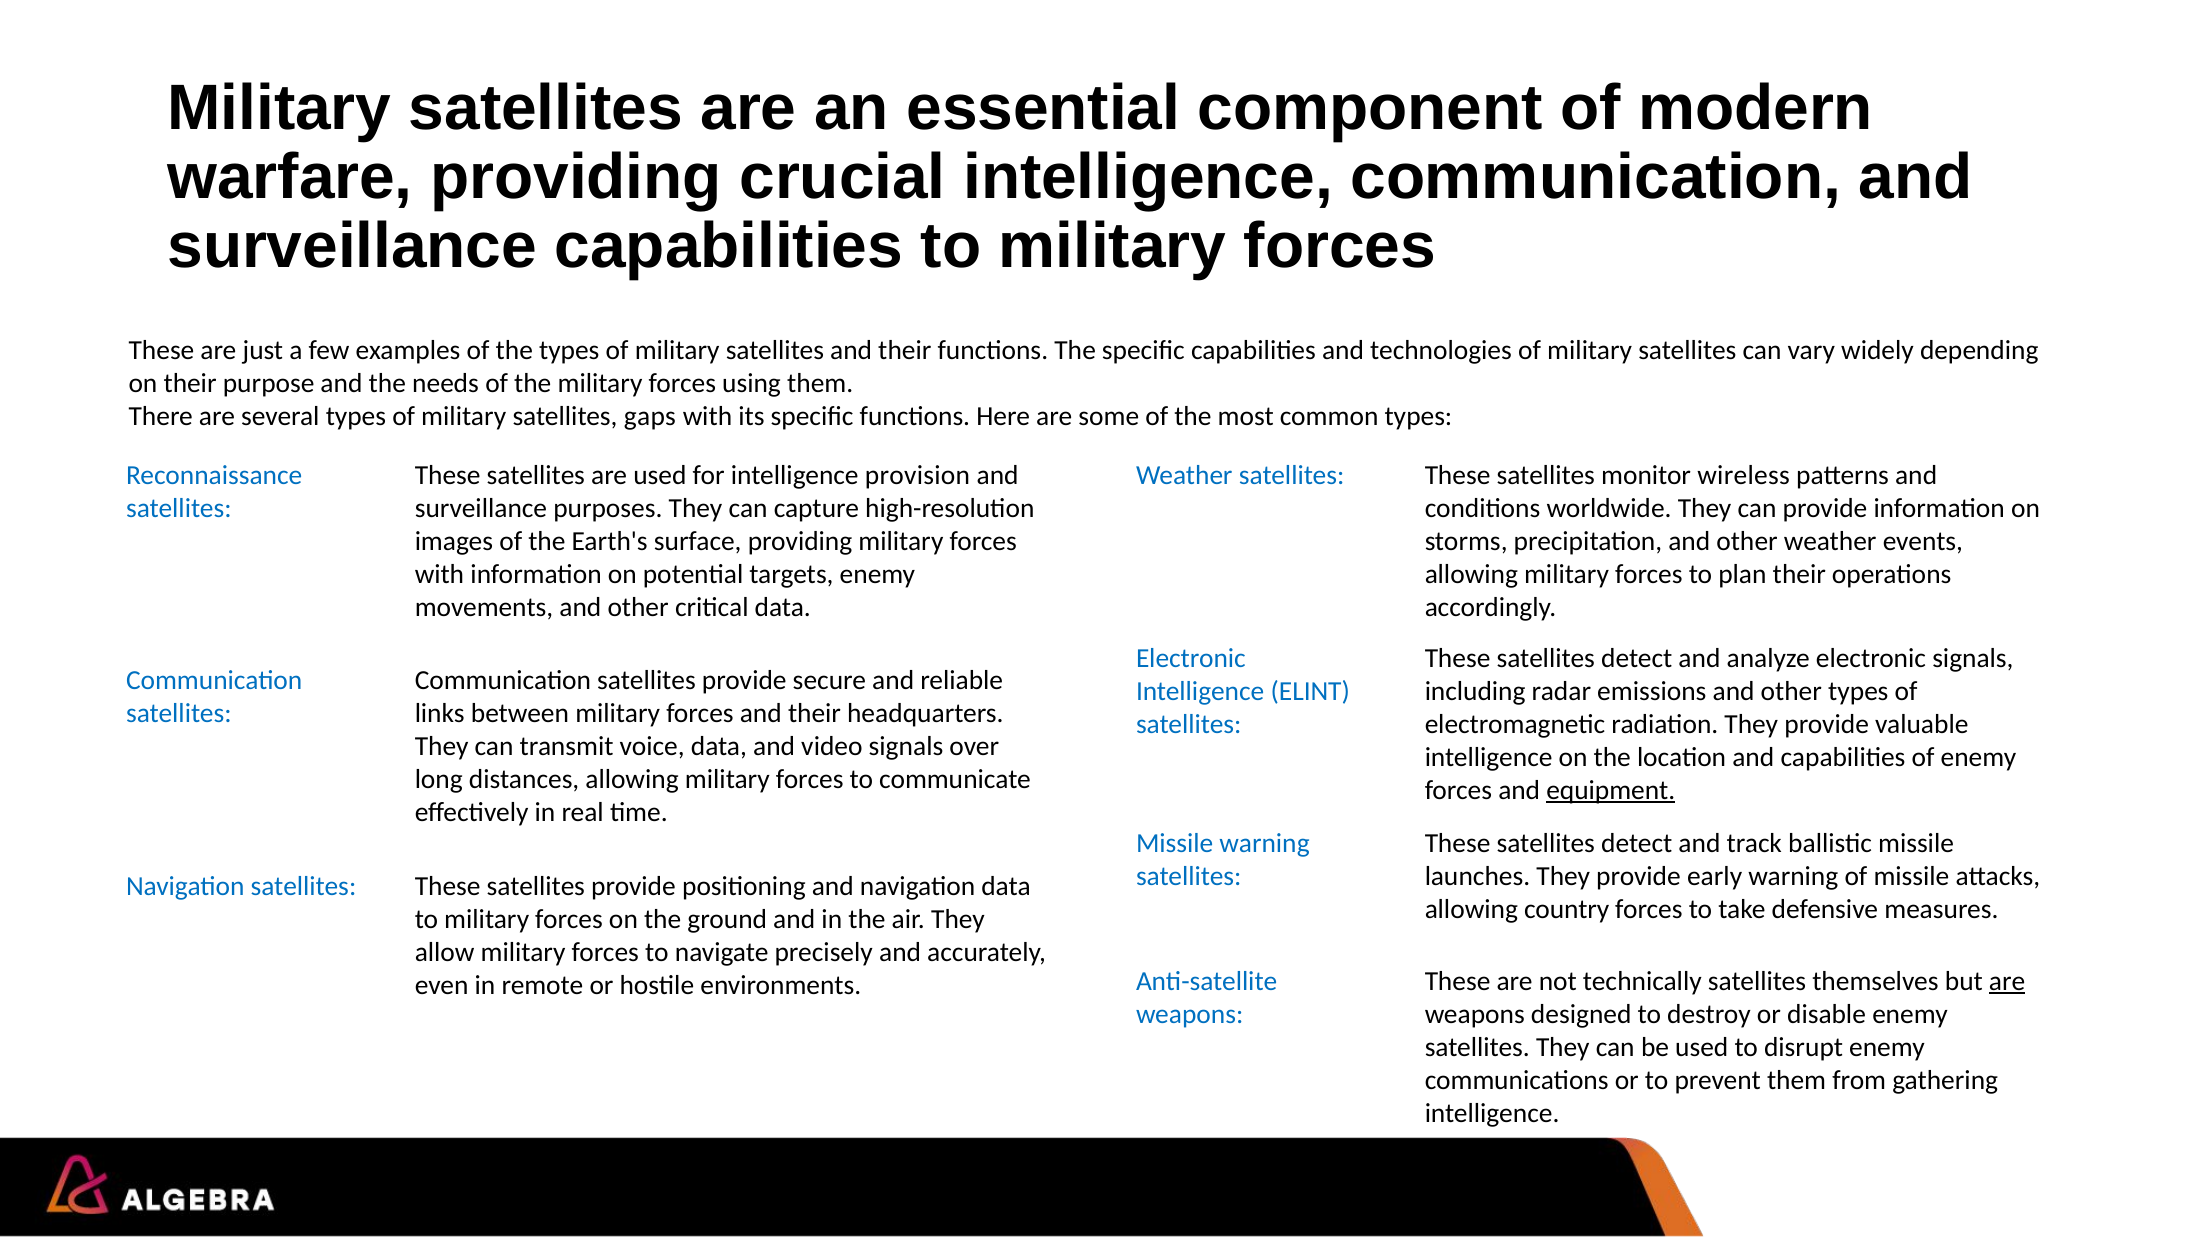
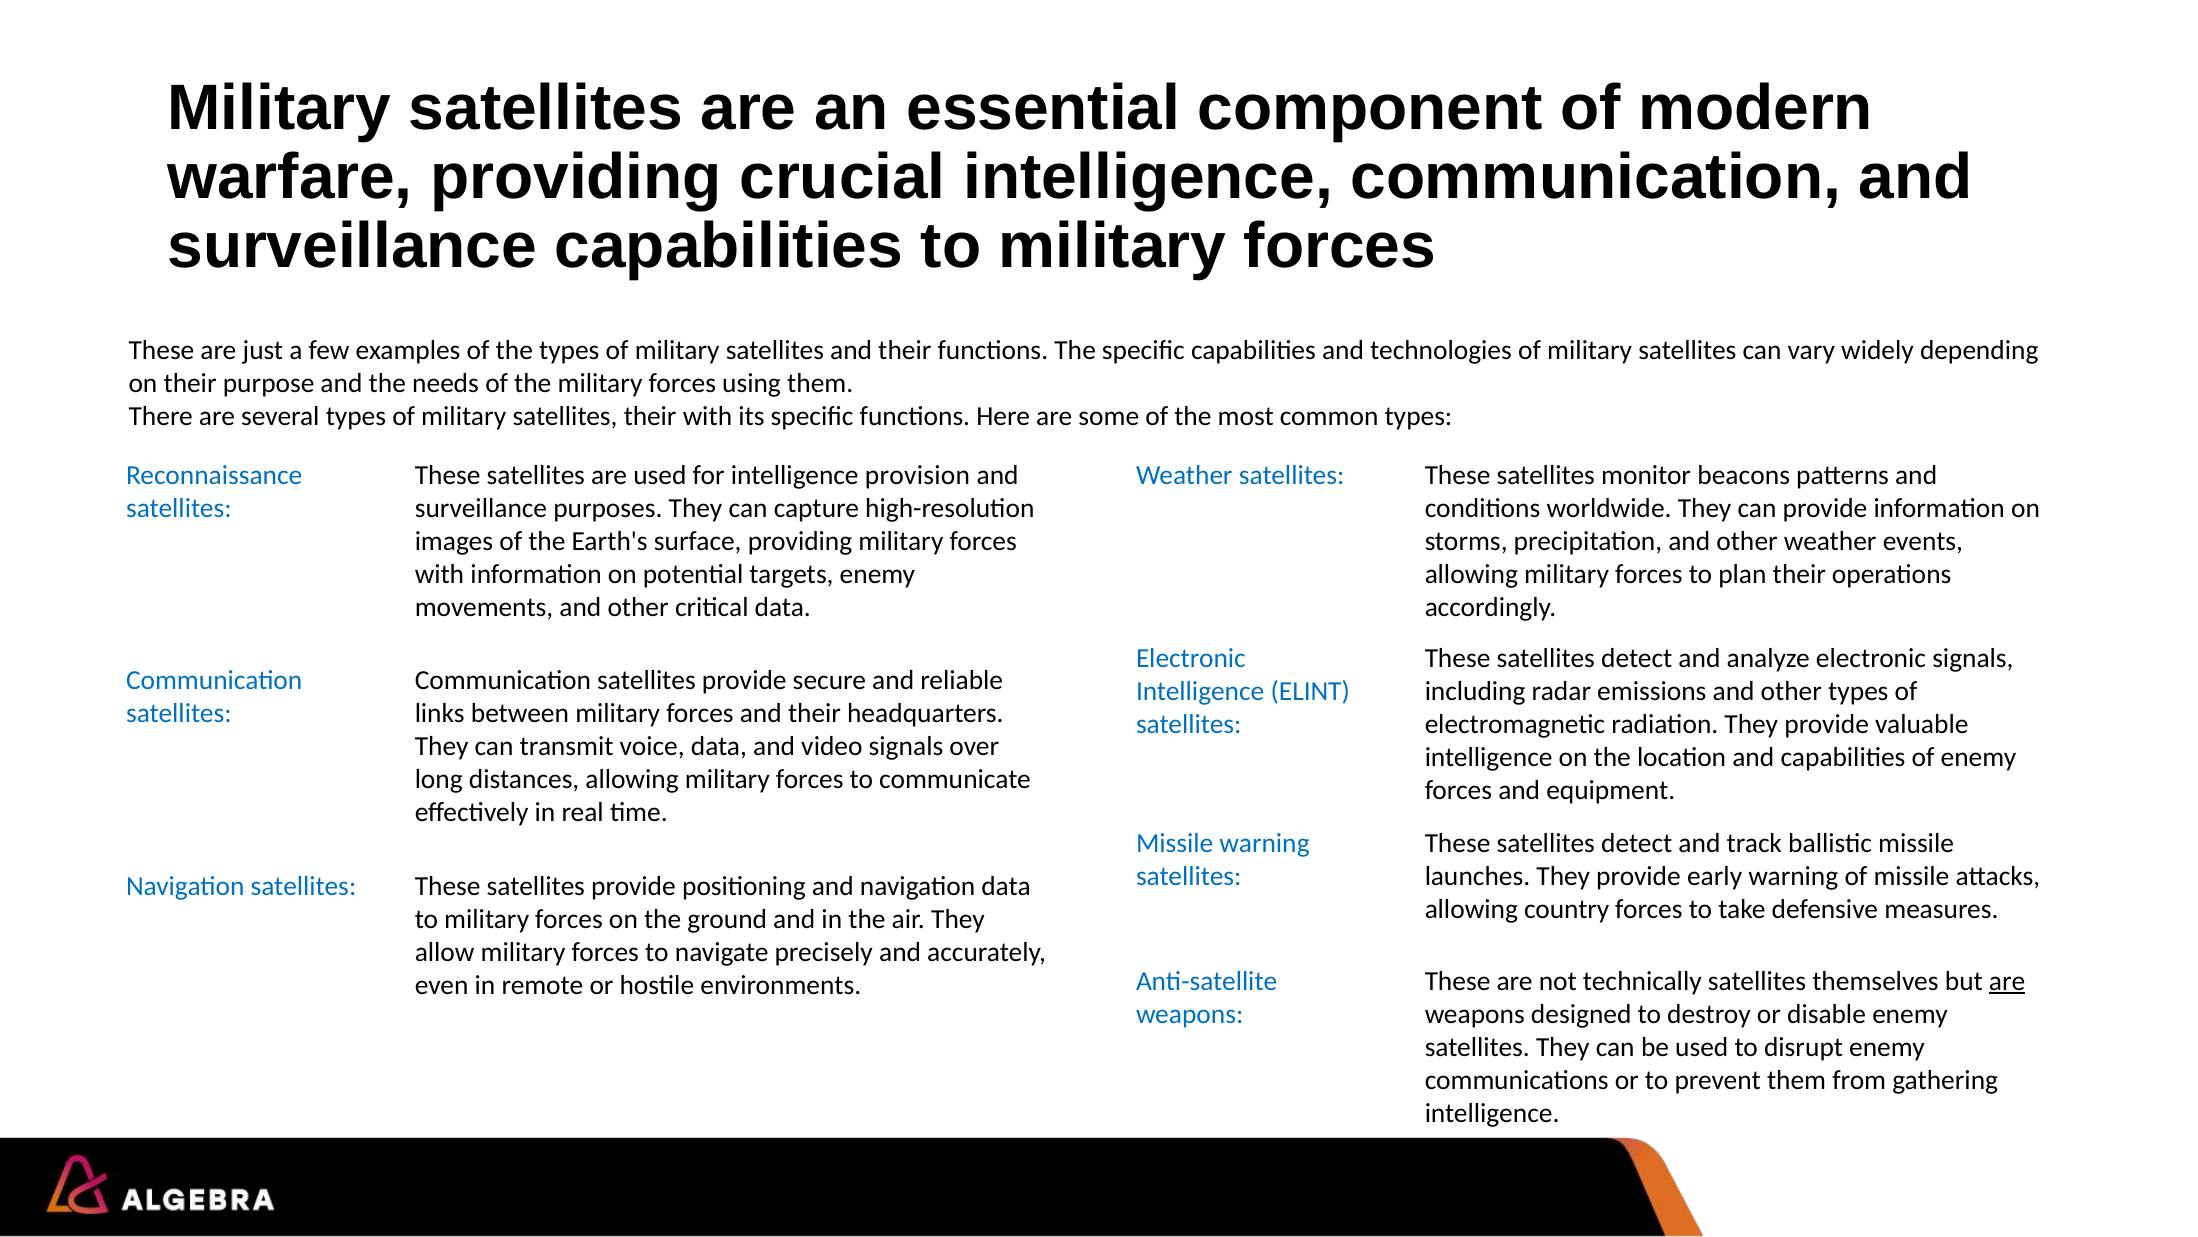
satellites gaps: gaps -> their (650, 417)
wireless: wireless -> beacons (1744, 475)
equipment underline: present -> none (1611, 790)
